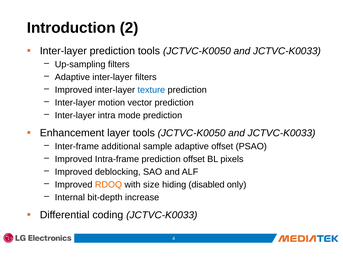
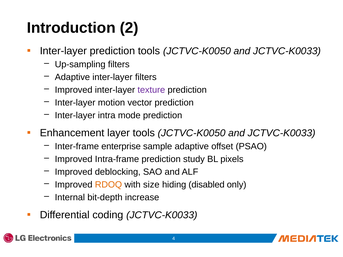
texture colour: blue -> purple (151, 90)
additional: additional -> enterprise (121, 147)
prediction offset: offset -> study (194, 159)
